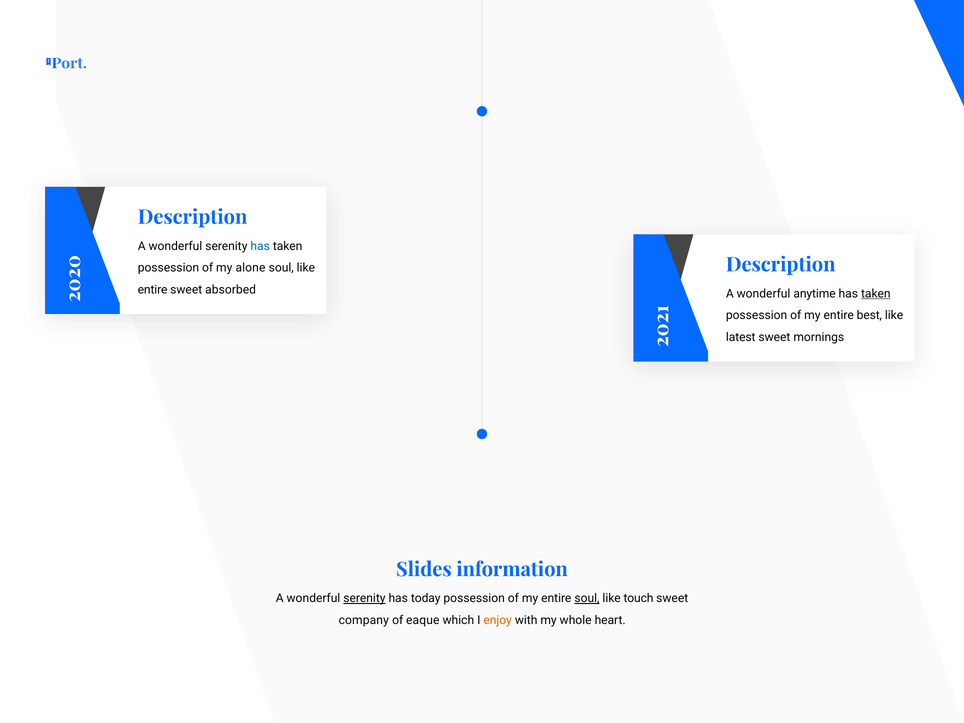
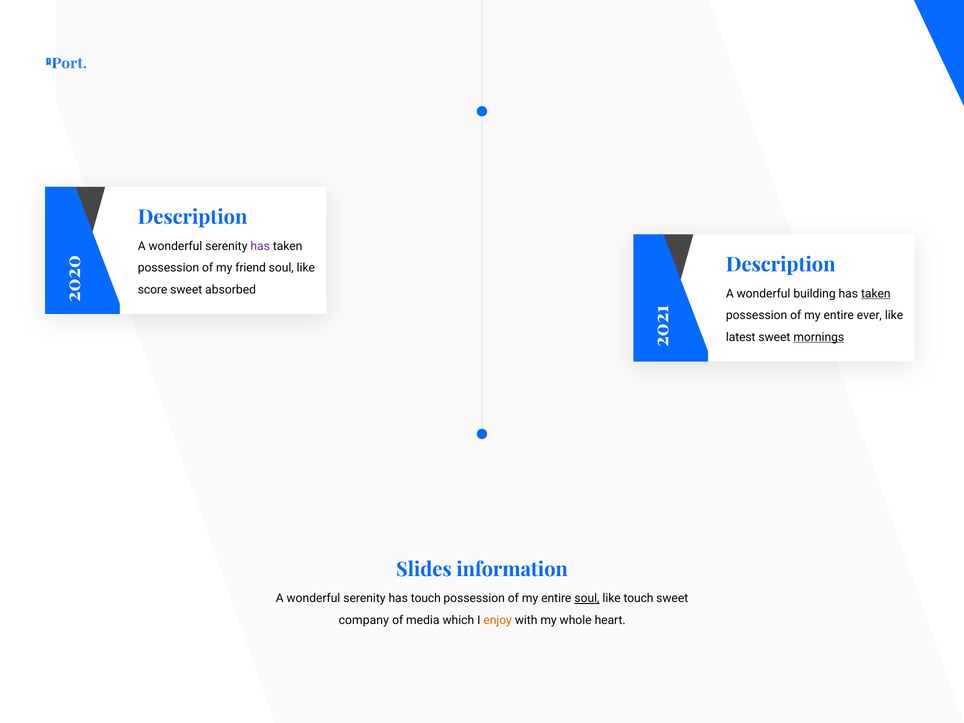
has colour: blue -> purple (260, 246)
alone: alone -> friend (251, 268)
entire: entire -> score (153, 290)
anytime: anytime -> building (815, 294)
best: best -> ever (869, 315)
mornings underline: none -> present (819, 337)
serenity underline: present -> none (364, 598)
has today: today -> touch (426, 598)
eaque: eaque -> media (423, 620)
